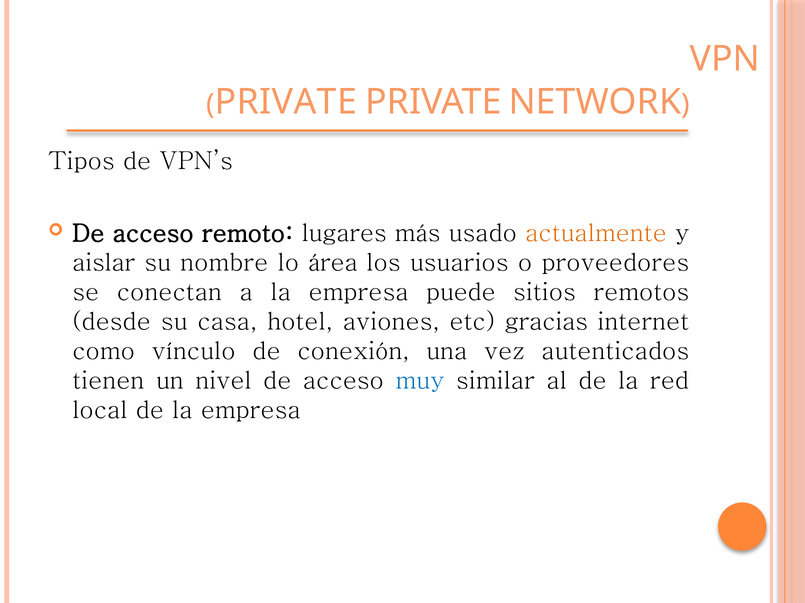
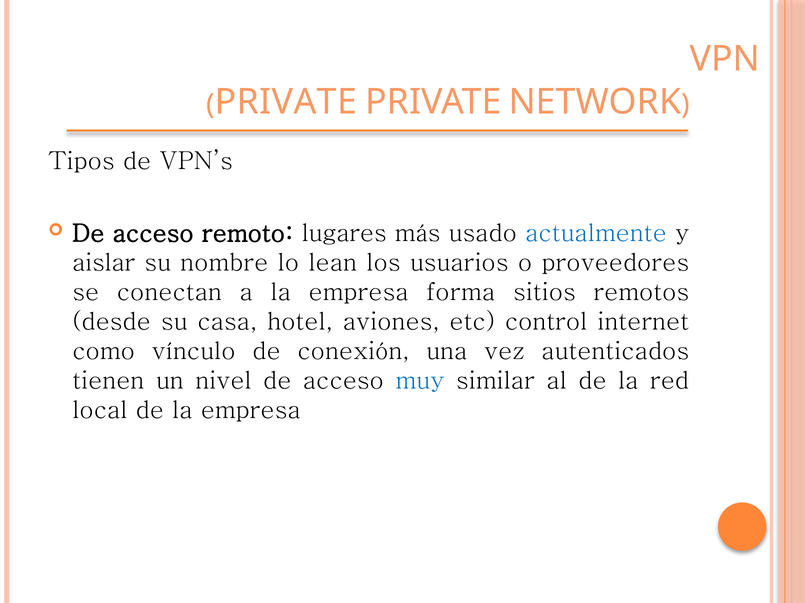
actualmente colour: orange -> blue (596, 234)
área: área -> lean (333, 263)
puede: puede -> forma (461, 293)
gracias: gracias -> control (546, 322)
